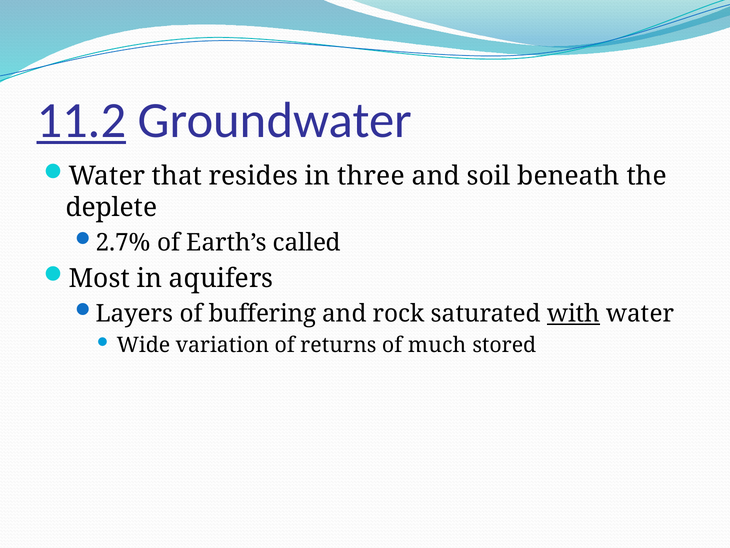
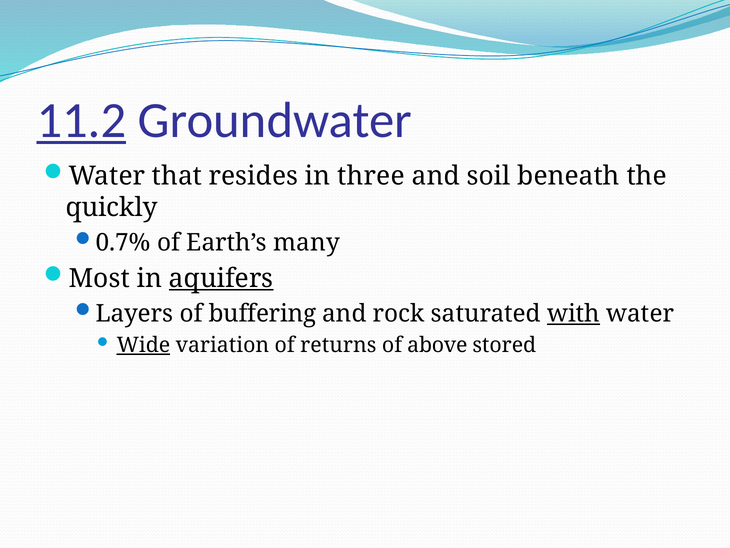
deplete: deplete -> quickly (111, 207)
2.7%: 2.7% -> 0.7% (123, 242)
called: called -> many (307, 242)
aquifers underline: none -> present (221, 278)
Wide underline: none -> present (143, 345)
much: much -> above (437, 345)
